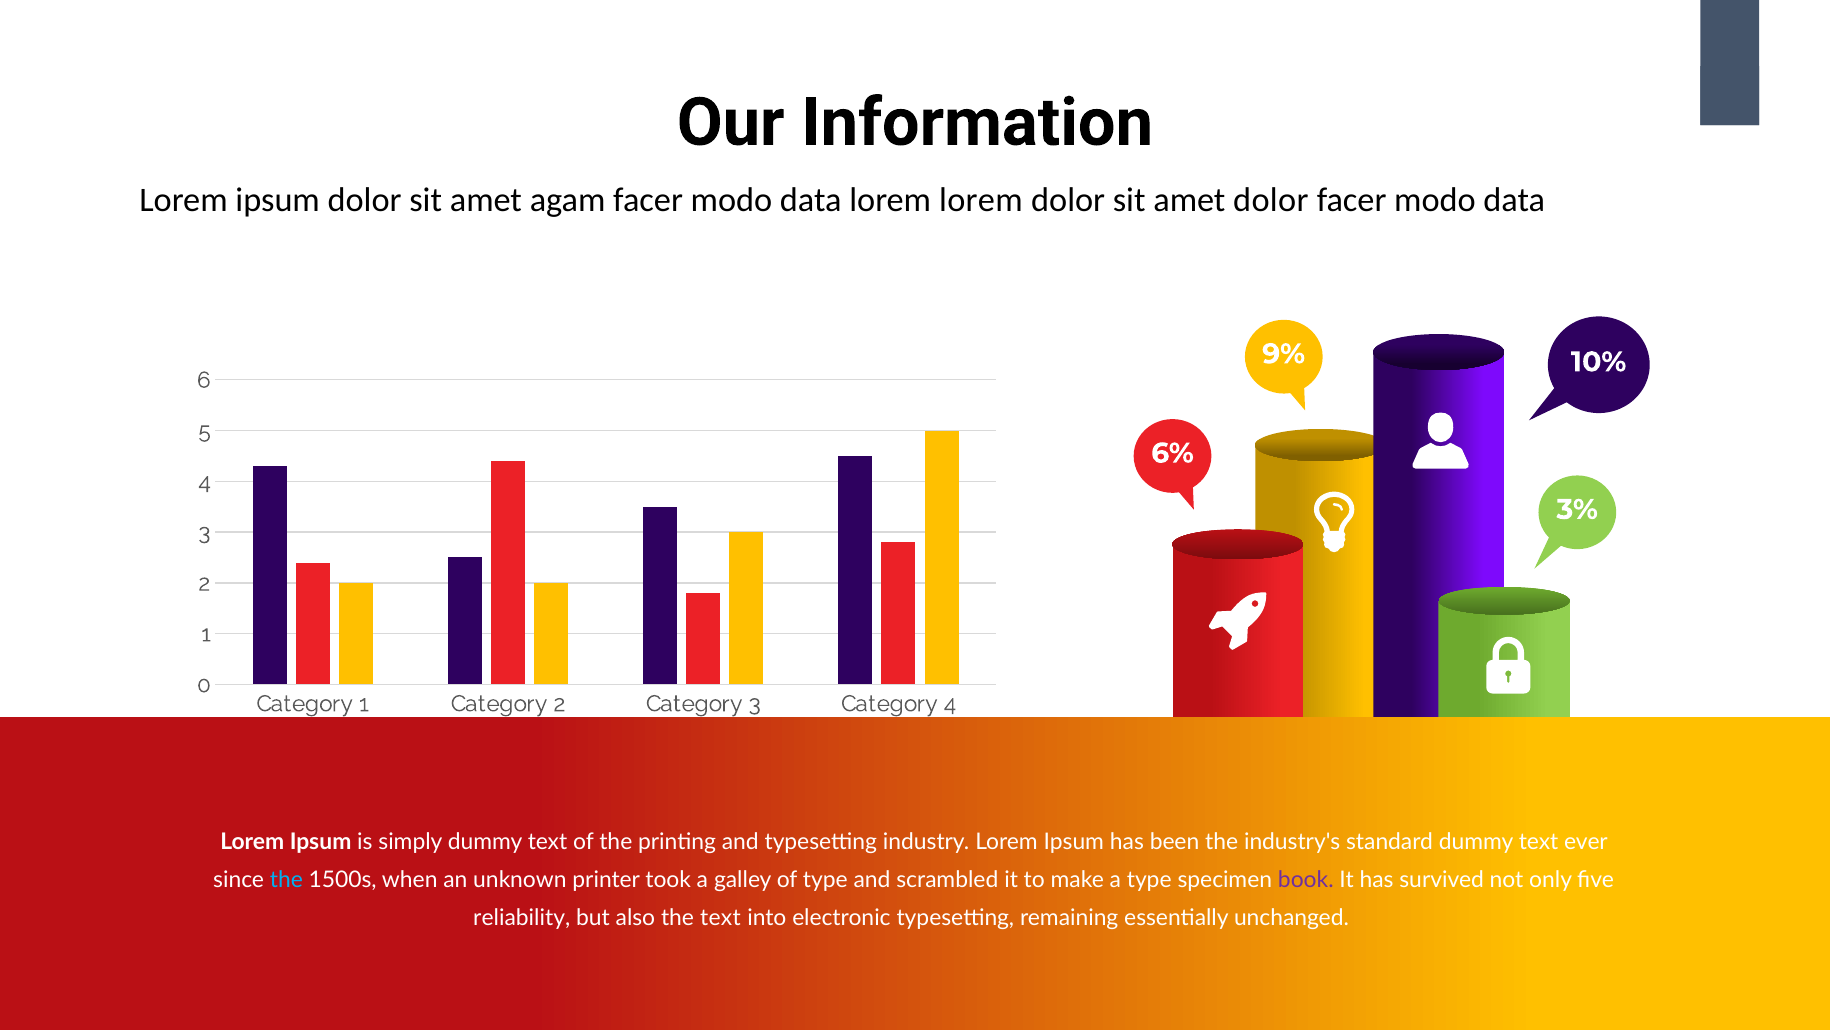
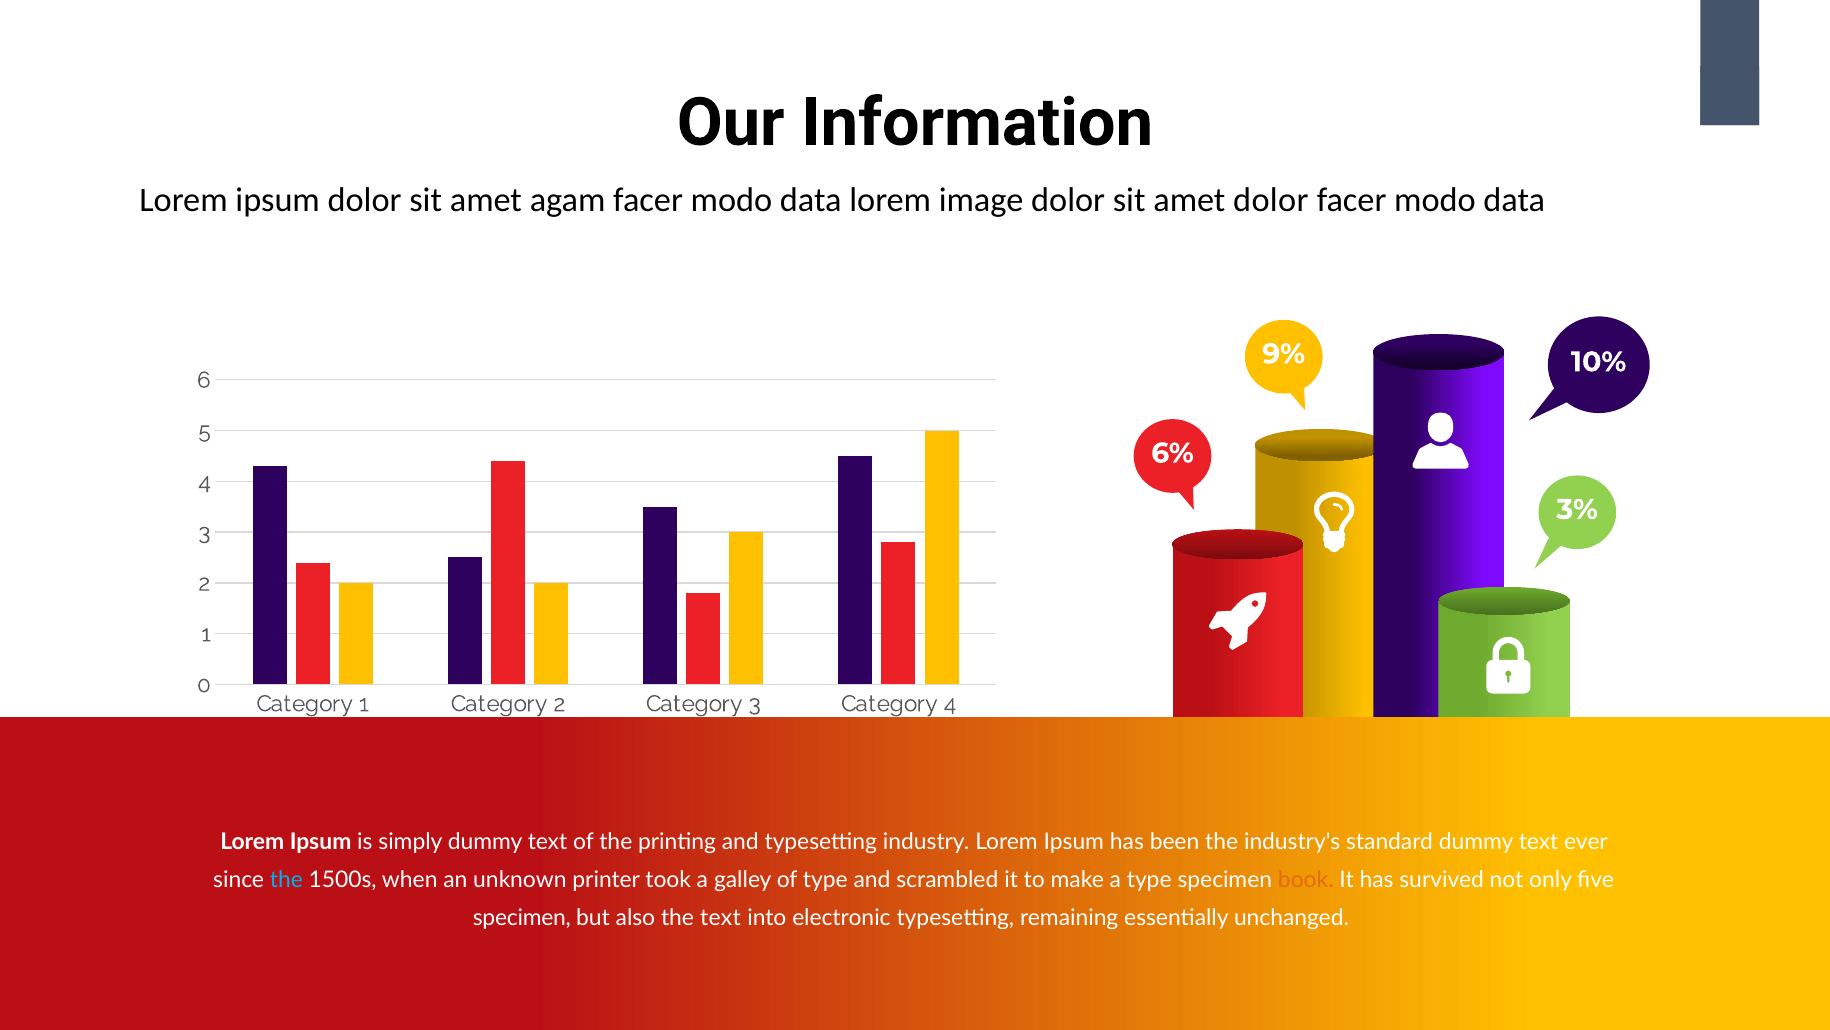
lorem lorem: lorem -> image (981, 200)
book colour: purple -> orange (1306, 879)
reliability: reliability -> specimen (522, 918)
